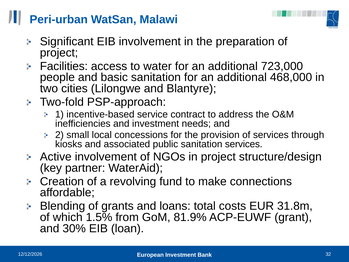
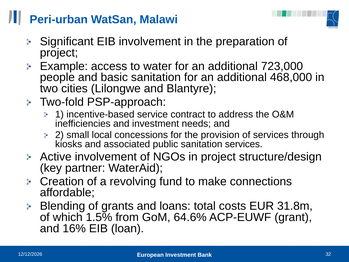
Facilities: Facilities -> Example (64, 66)
81.9%: 81.9% -> 64.6% (190, 217)
30%: 30% -> 16% (74, 228)
